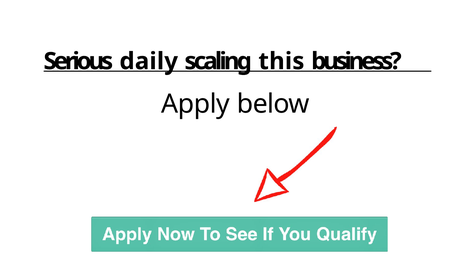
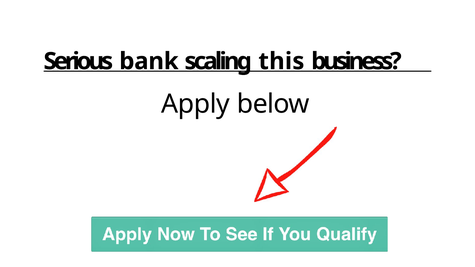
daily: daily -> bank (149, 61)
